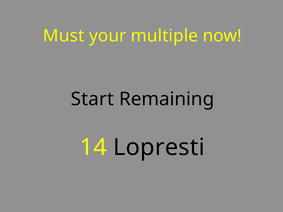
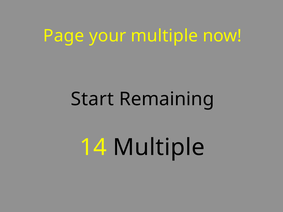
Must: Must -> Page (64, 36)
14 Lopresti: Lopresti -> Multiple (159, 148)
